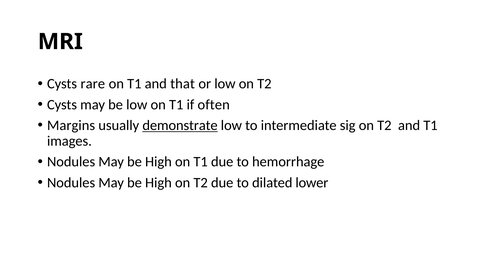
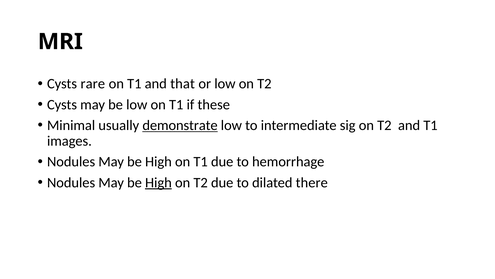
often: often -> these (214, 104)
Margins: Margins -> Minimal (71, 125)
High underline: none -> present (158, 182)
lower: lower -> there (312, 182)
